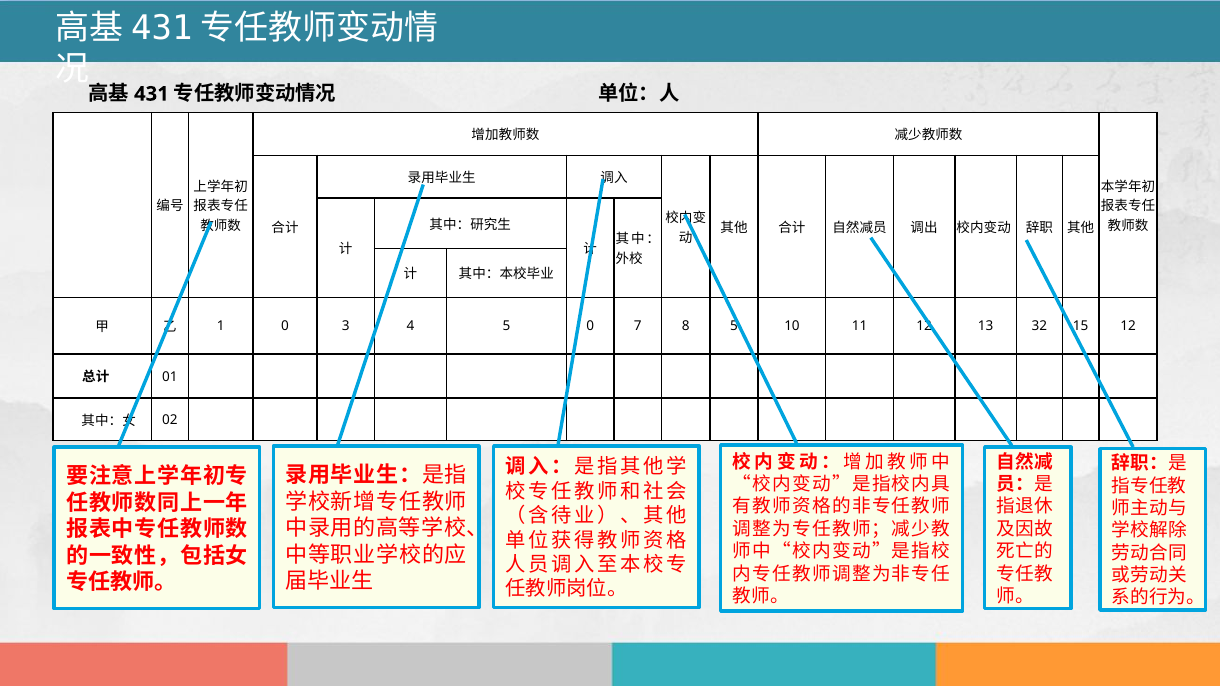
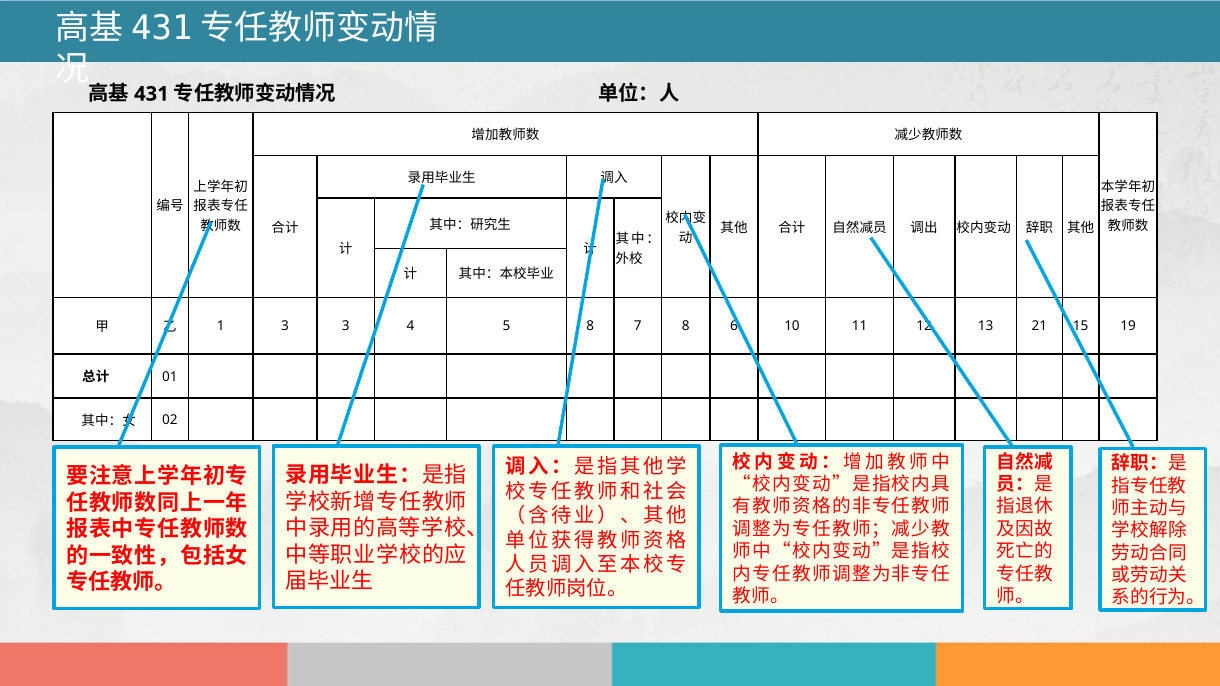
1 0: 0 -> 3 (285, 326)
5 0: 0 -> 8 (590, 326)
8 5: 5 -> 6 (734, 326)
32: 32 -> 21 (1039, 326)
15 12: 12 -> 19 (1128, 326)
